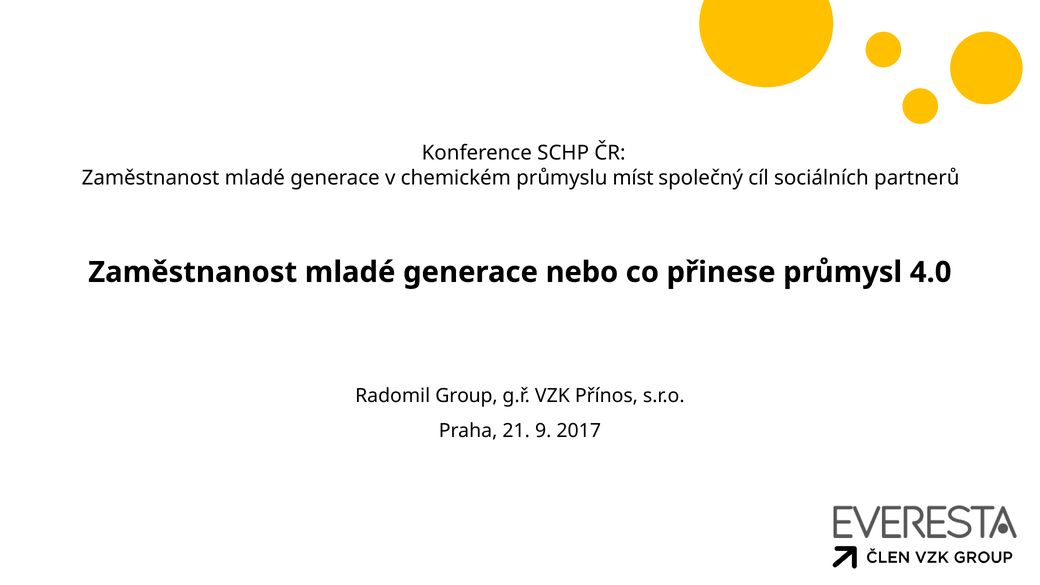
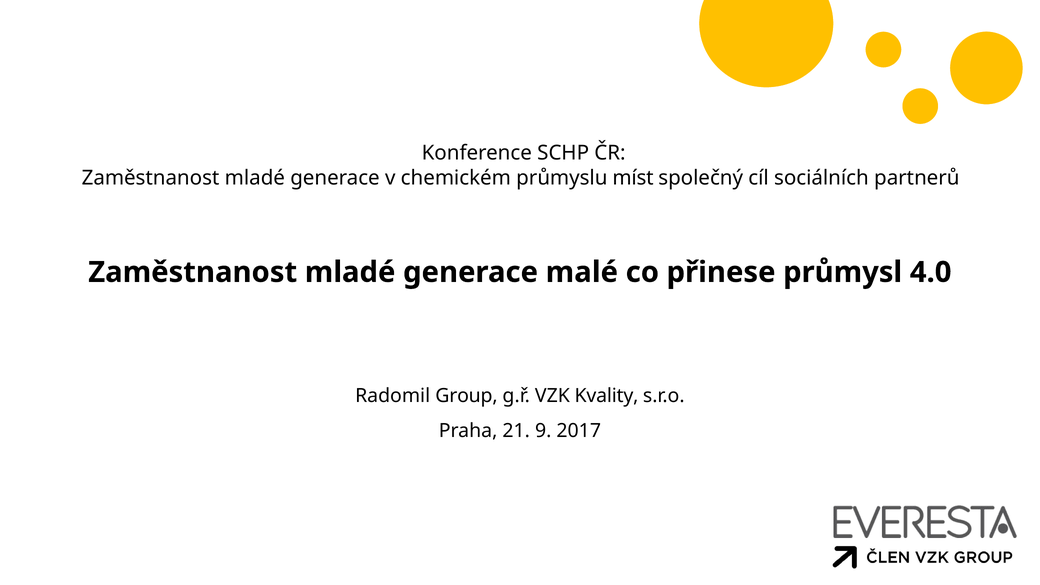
nebo: nebo -> malé (582, 272)
Přínos: Přínos -> Kvality (607, 396)
